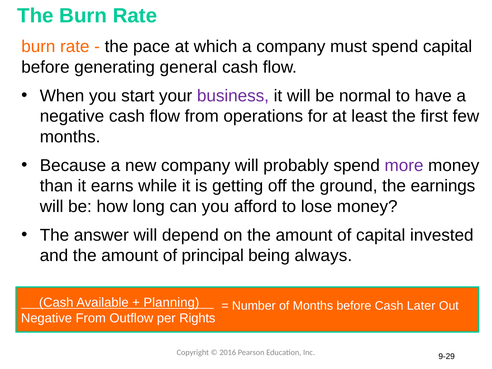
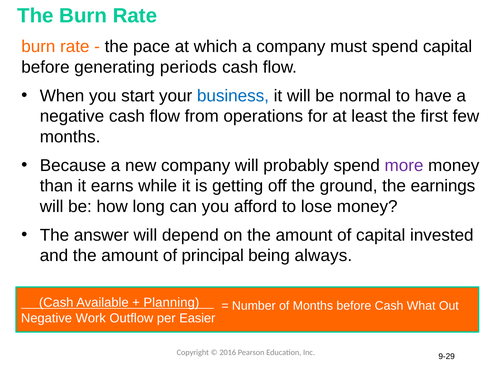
general: general -> periods (188, 67)
business colour: purple -> blue (233, 96)
Later: Later -> What (421, 306)
Negative From: From -> Work (91, 318)
Rights: Rights -> Easier (197, 318)
